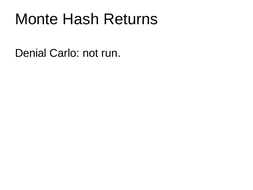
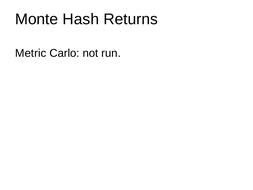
Denial: Denial -> Metric (31, 53)
